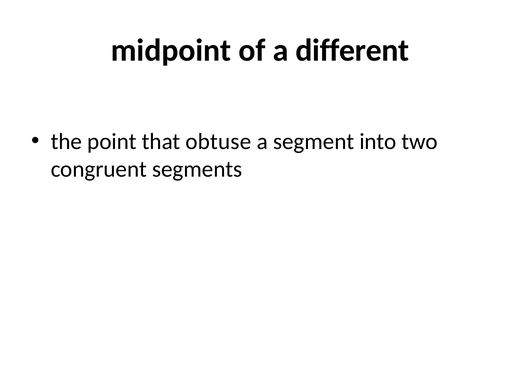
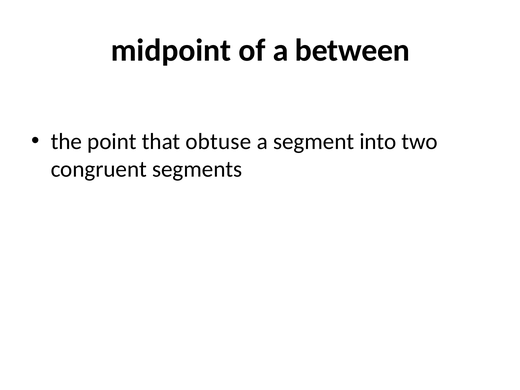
different: different -> between (352, 50)
